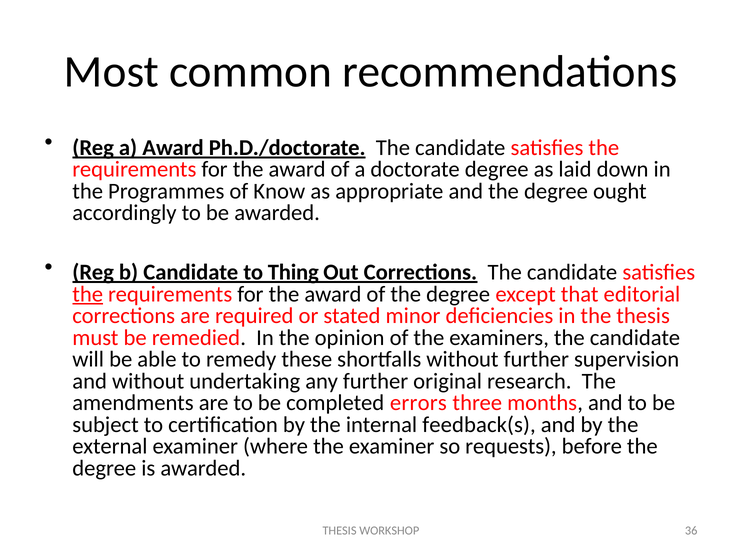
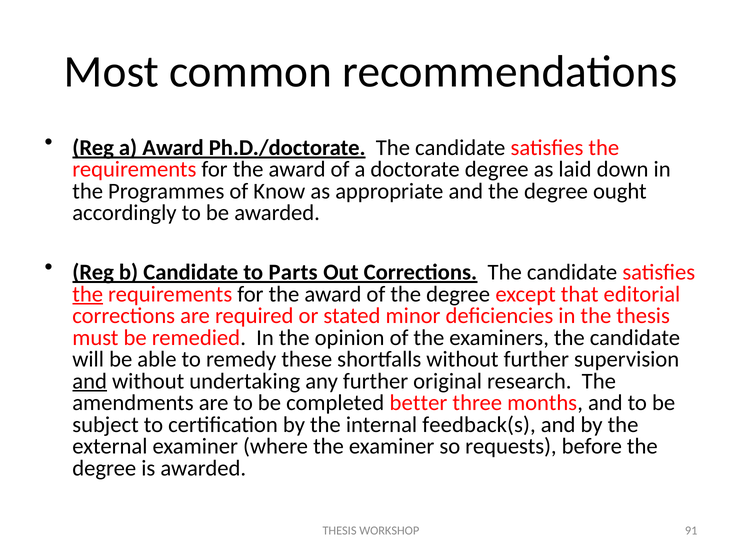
Thing: Thing -> Parts (293, 273)
and underline: none -> present (90, 381)
errors: errors -> better (418, 403)
36: 36 -> 91 (691, 531)
